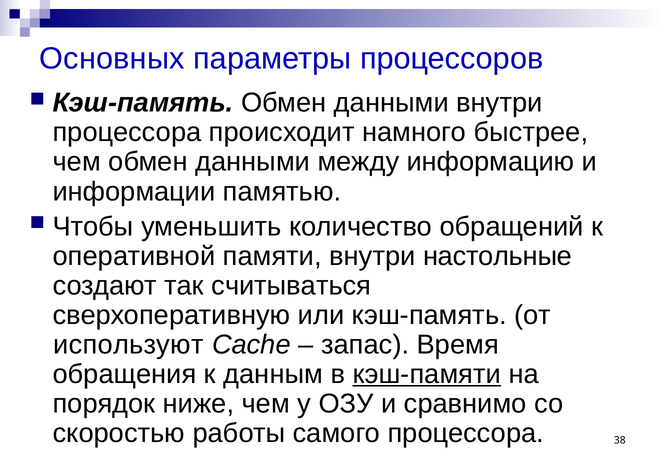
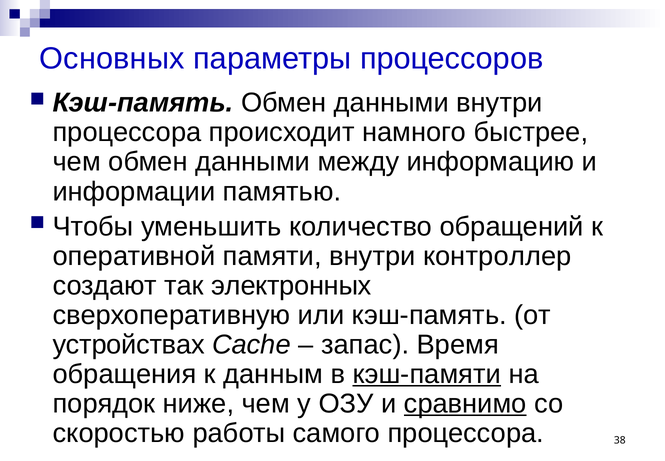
настольные: настольные -> контроллер (497, 256)
считываться: считываться -> электронных (291, 285)
используют: используют -> устройствах (129, 344)
сравнимо underline: none -> present (465, 403)
